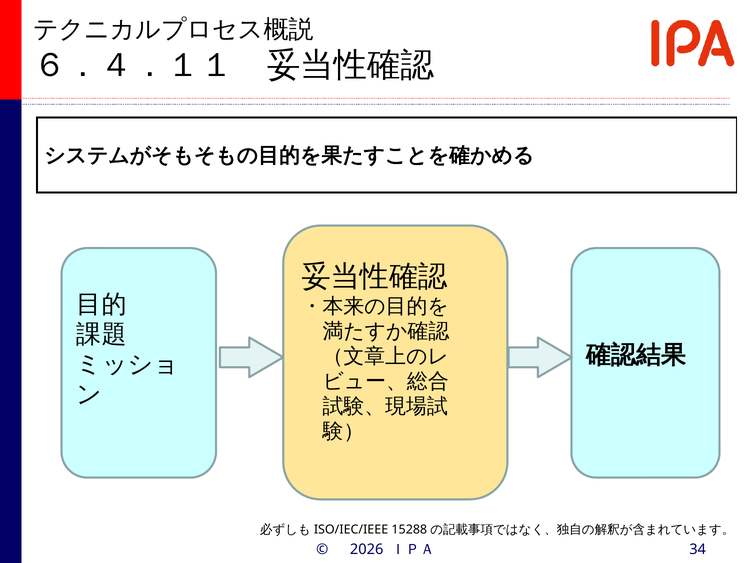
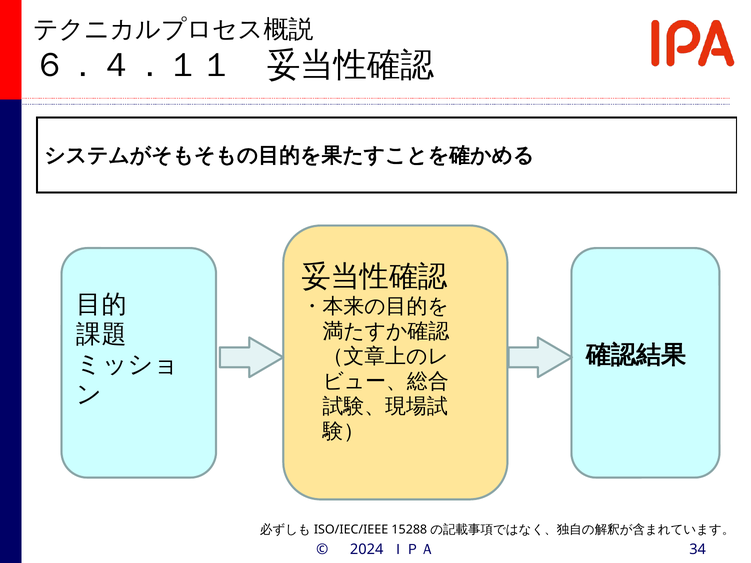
2026: 2026 -> 2024 (367, 550)
